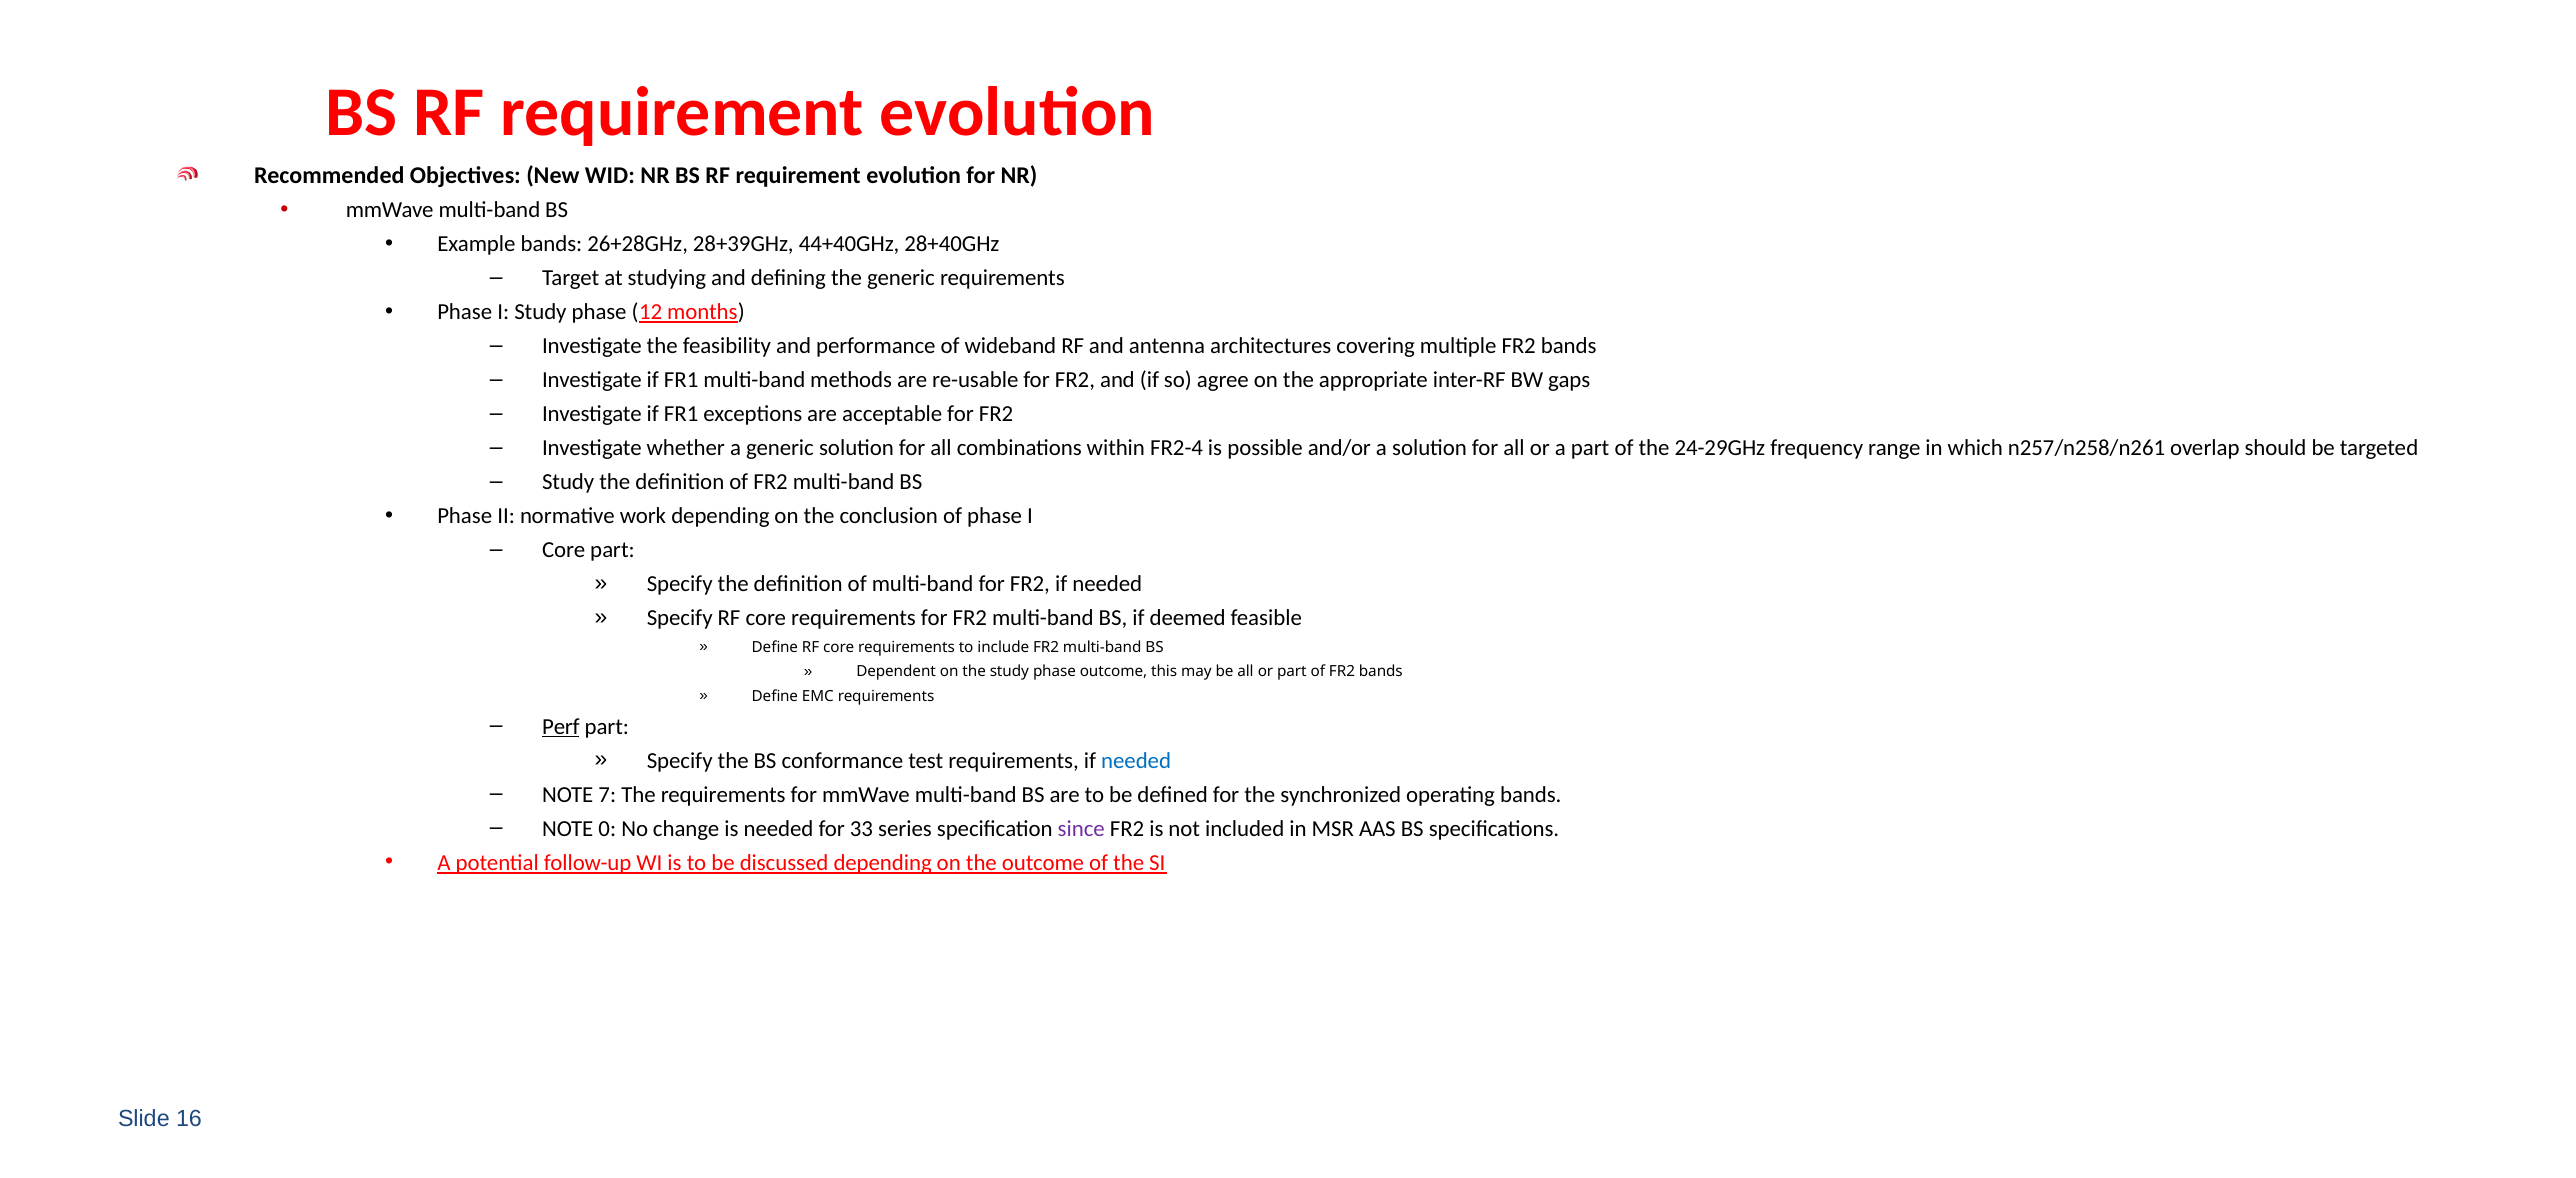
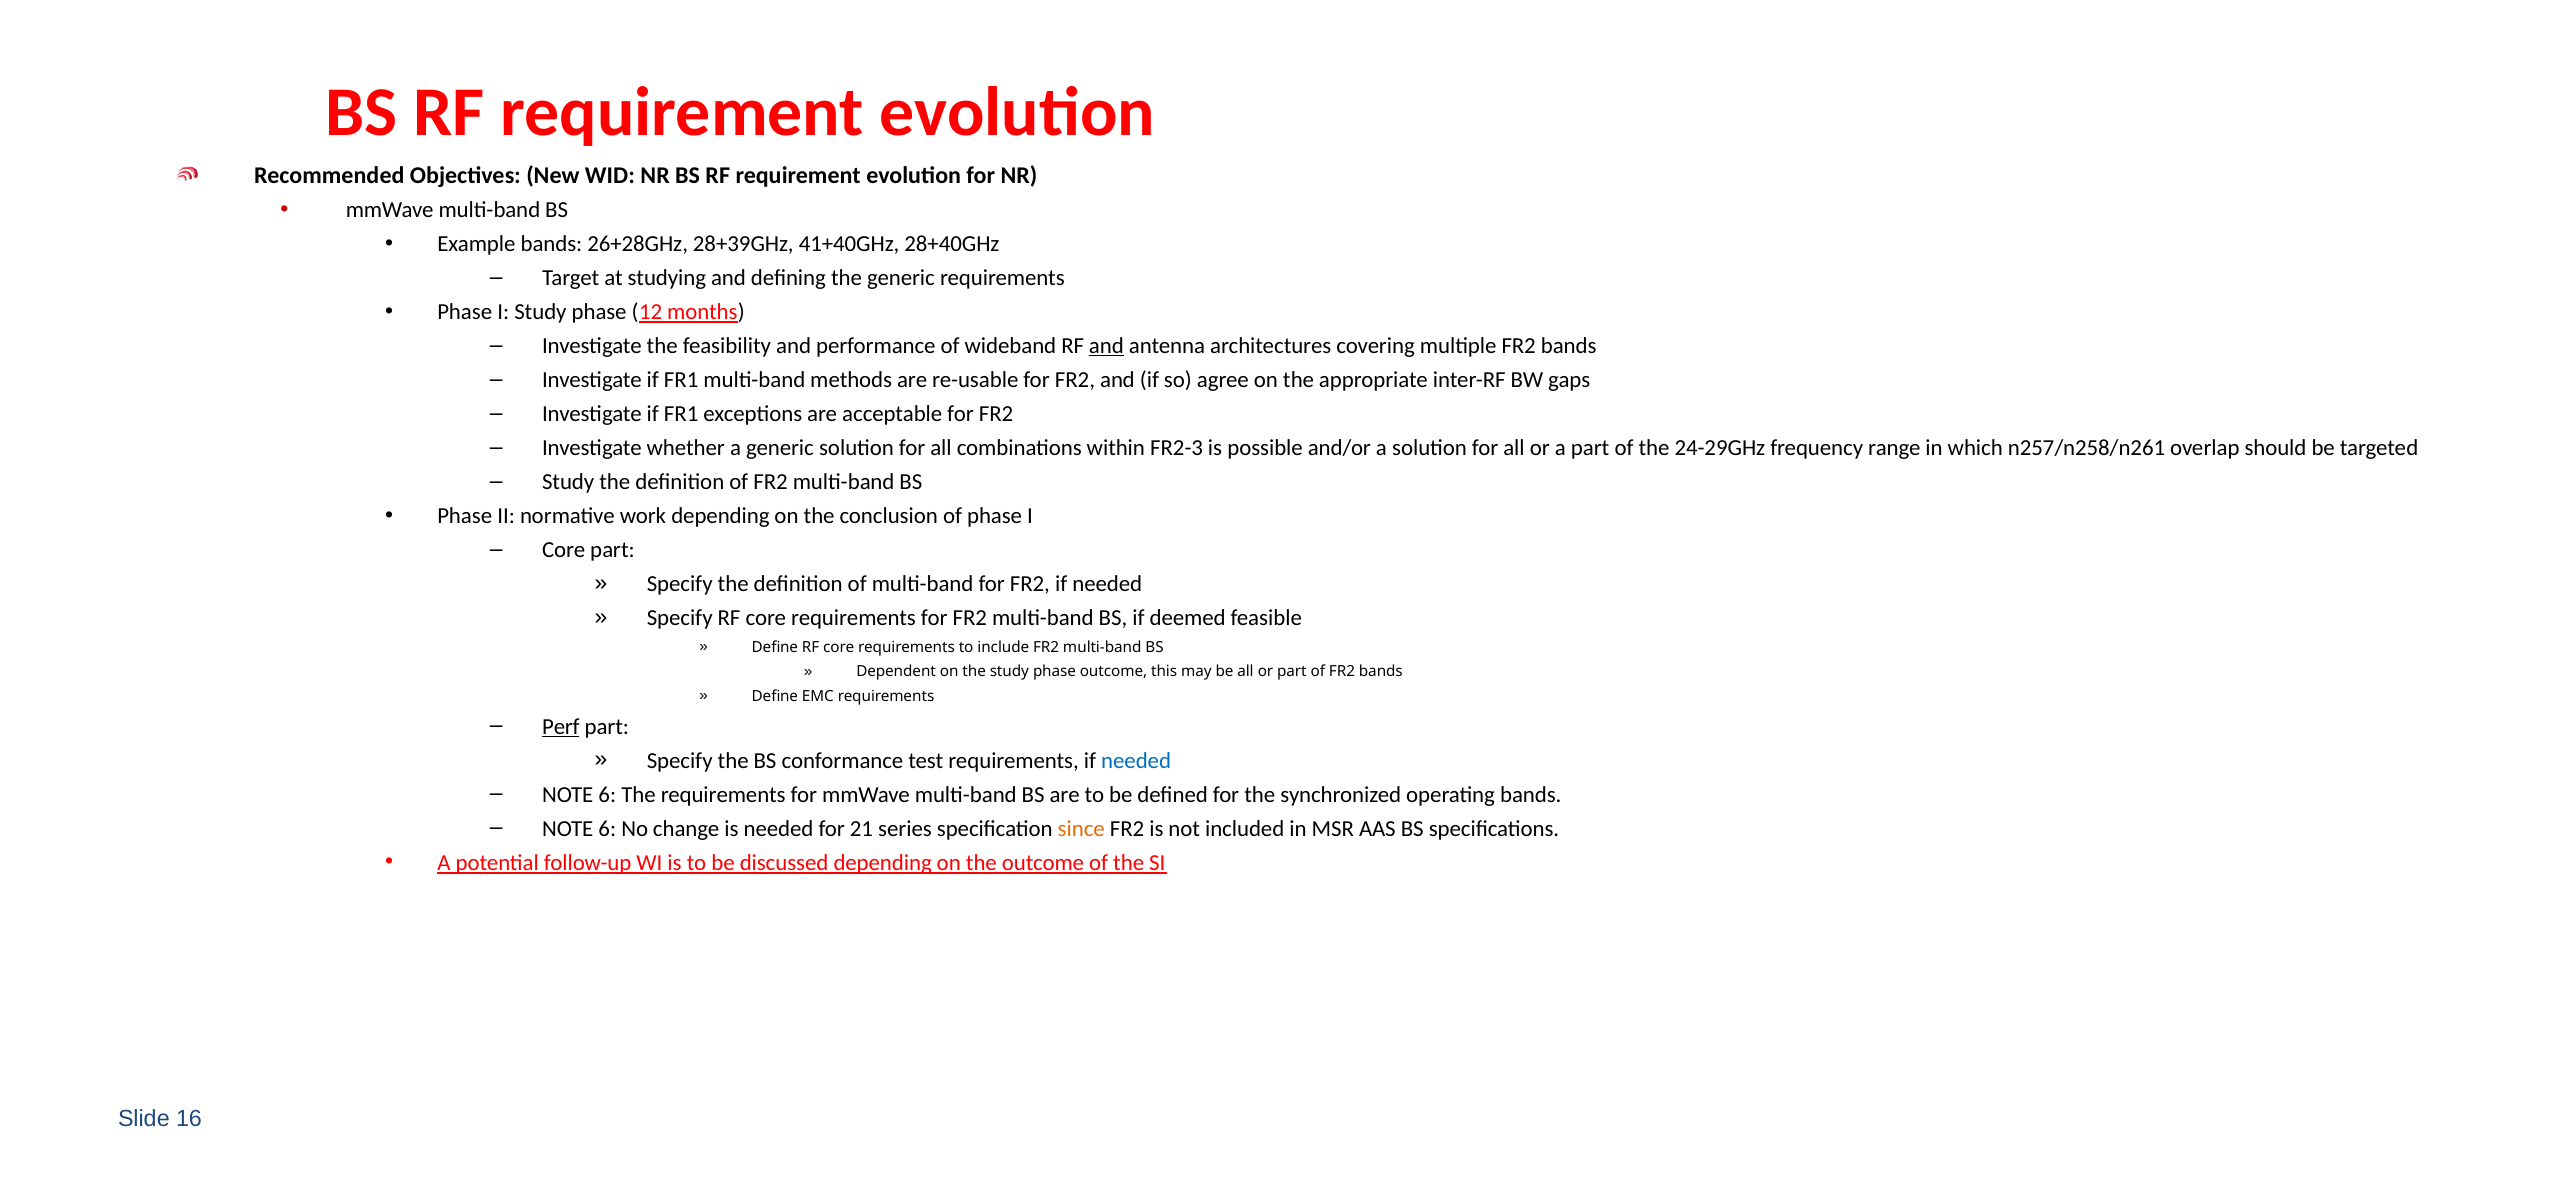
44+40GHz: 44+40GHz -> 41+40GHz (849, 244)
and underline: none -> present (1106, 346)
FR2-4: FR2-4 -> FR2-3 (1177, 448)
7: 7 -> 6 (607, 795)
0: 0 -> 6 (607, 829)
33: 33 -> 21 (862, 829)
since colour: purple -> orange (1081, 829)
